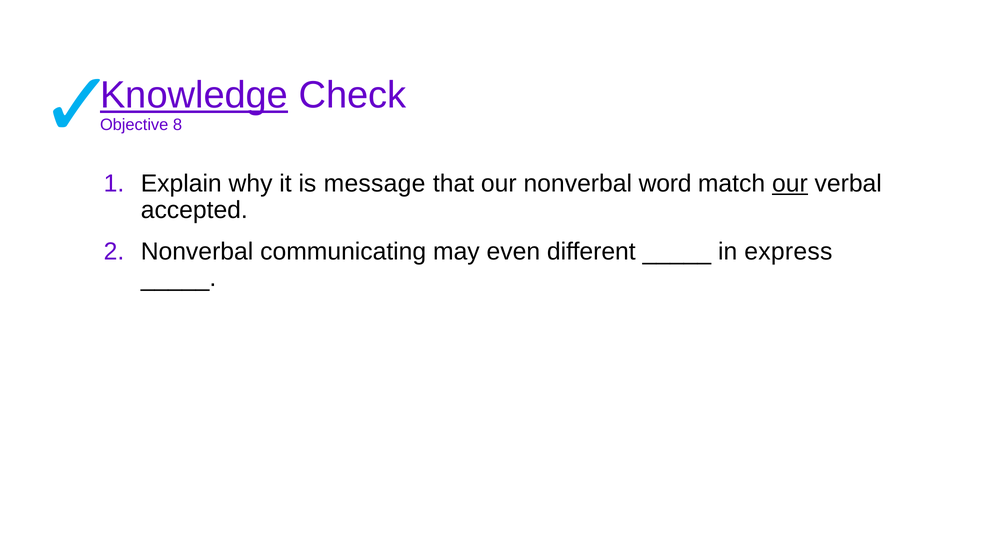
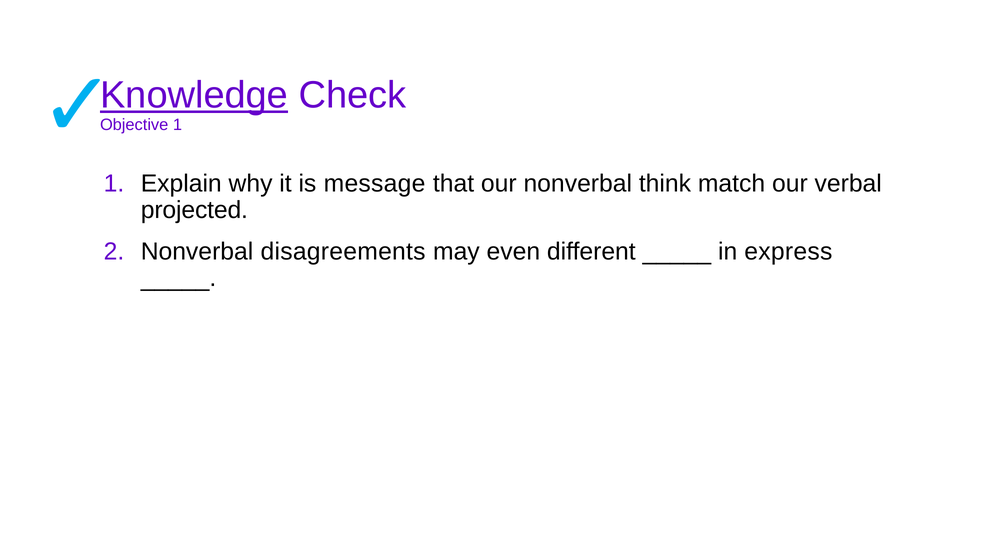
Objective 8: 8 -> 1 (177, 125)
word: word -> think (665, 184)
our underline: present -> none (790, 184)
accepted: accepted -> projected (194, 210)
communicating: communicating -> disagreements (343, 251)
